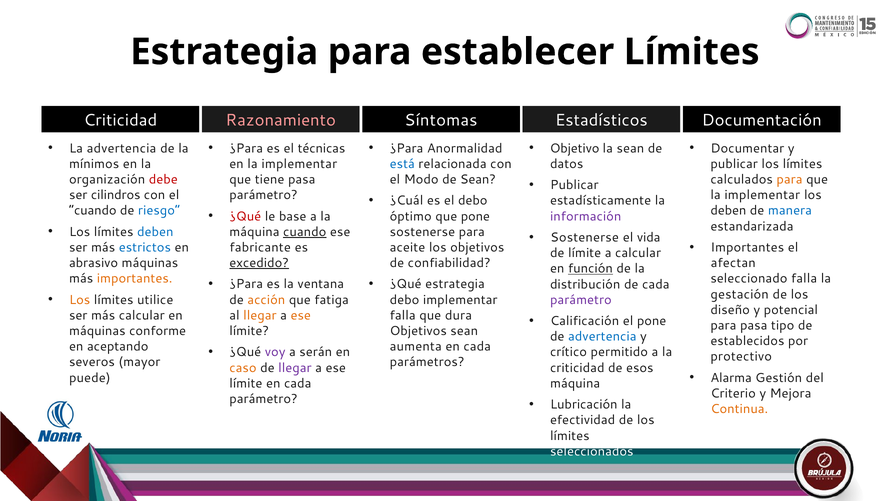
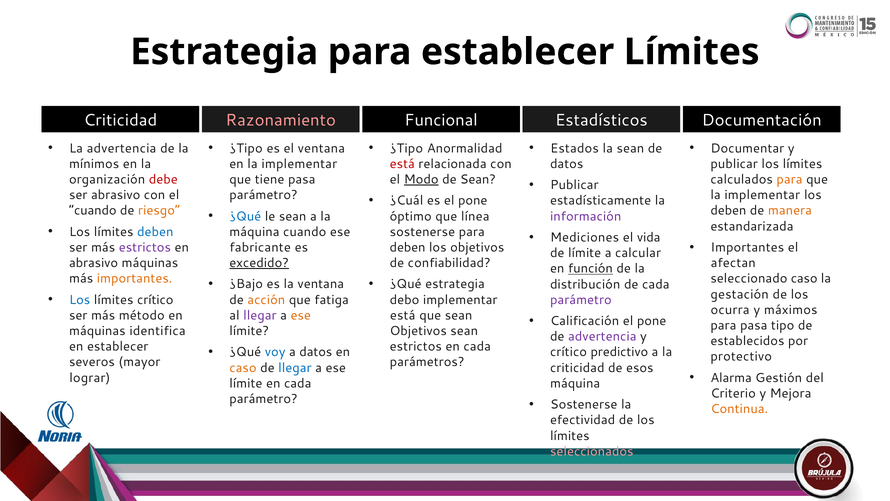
Síntomas: Síntomas -> Funcional (441, 120)
¿Para: ¿Para -> ¿Tipo (246, 148)
el técnicas: técnicas -> ventana (321, 148)
¿Para: ¿Para -> ¿Tipo (406, 148)
Objetivo: Objetivo -> Estados (575, 148)
está colour: blue -> red (402, 164)
Modo underline: none -> present (421, 179)
ser cilindros: cilindros -> abrasivo (116, 195)
es el debo: debo -> pone (473, 200)
riesgo colour: blue -> orange (159, 211)
manera colour: blue -> orange (790, 211)
¿Qué colour: red -> blue (245, 216)
le base: base -> sean (293, 216)
que pone: pone -> línea (475, 216)
cuando underline: present -> none (305, 232)
Sostenerse: Sostenerse -> Mediciones (585, 237)
estrictos colour: blue -> purple (145, 247)
aceite: aceite -> deben (408, 247)
seleccionado falla: falla -> caso (804, 278)
¿Para: ¿Para -> ¿Bajo (246, 284)
Los colour: orange -> blue (80, 300)
límites utilice: utilice -> crítico (155, 300)
diseño: diseño -> ocurra (730, 310)
potencial: potencial -> máximos (791, 310)
llegar colour: orange -> purple (260, 315)
falla: falla -> está (403, 315)
que dura: dura -> sean (459, 315)
más calcular: calcular -> método (142, 315)
conforme: conforme -> identifica (158, 331)
advertencia colour: blue -> purple (602, 336)
en aceptando: aceptando -> establecer (118, 346)
aumenta: aumenta -> estrictos (416, 346)
voy colour: purple -> blue (275, 352)
a serán: serán -> datos (316, 352)
permitido: permitido -> predictivo (619, 352)
llegar colour: purple -> blue (295, 367)
puede: puede -> lograr (90, 378)
Lubricación: Lubricación -> Sostenerse (584, 404)
seleccionados colour: white -> pink (592, 451)
